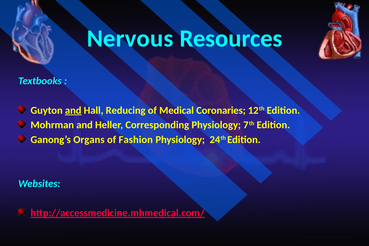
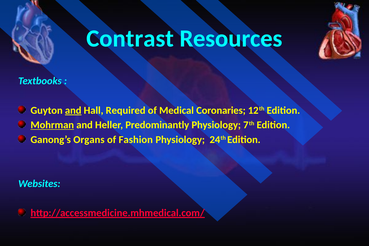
Nervous: Nervous -> Contrast (130, 38)
Reducing: Reducing -> Required (126, 110)
Mohrman underline: none -> present (52, 125)
Corresponding: Corresponding -> Predominantly (157, 125)
